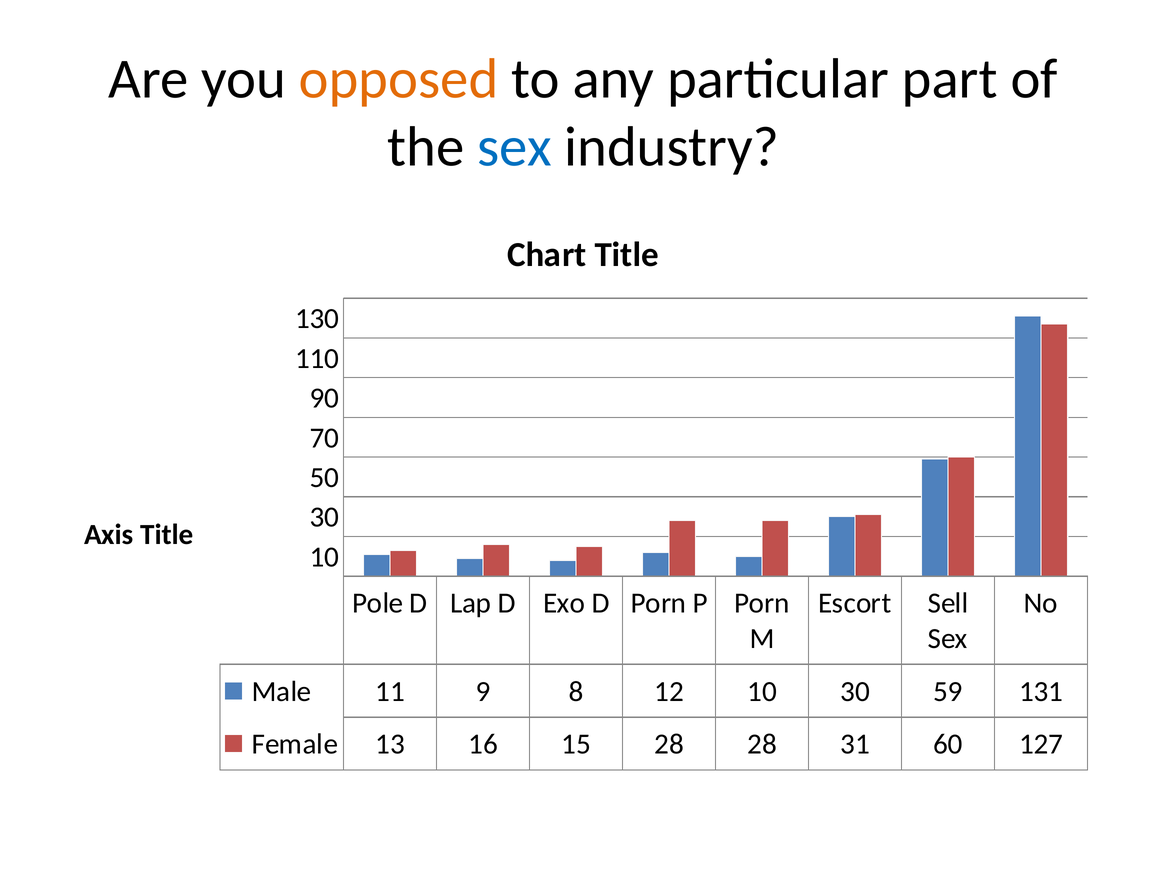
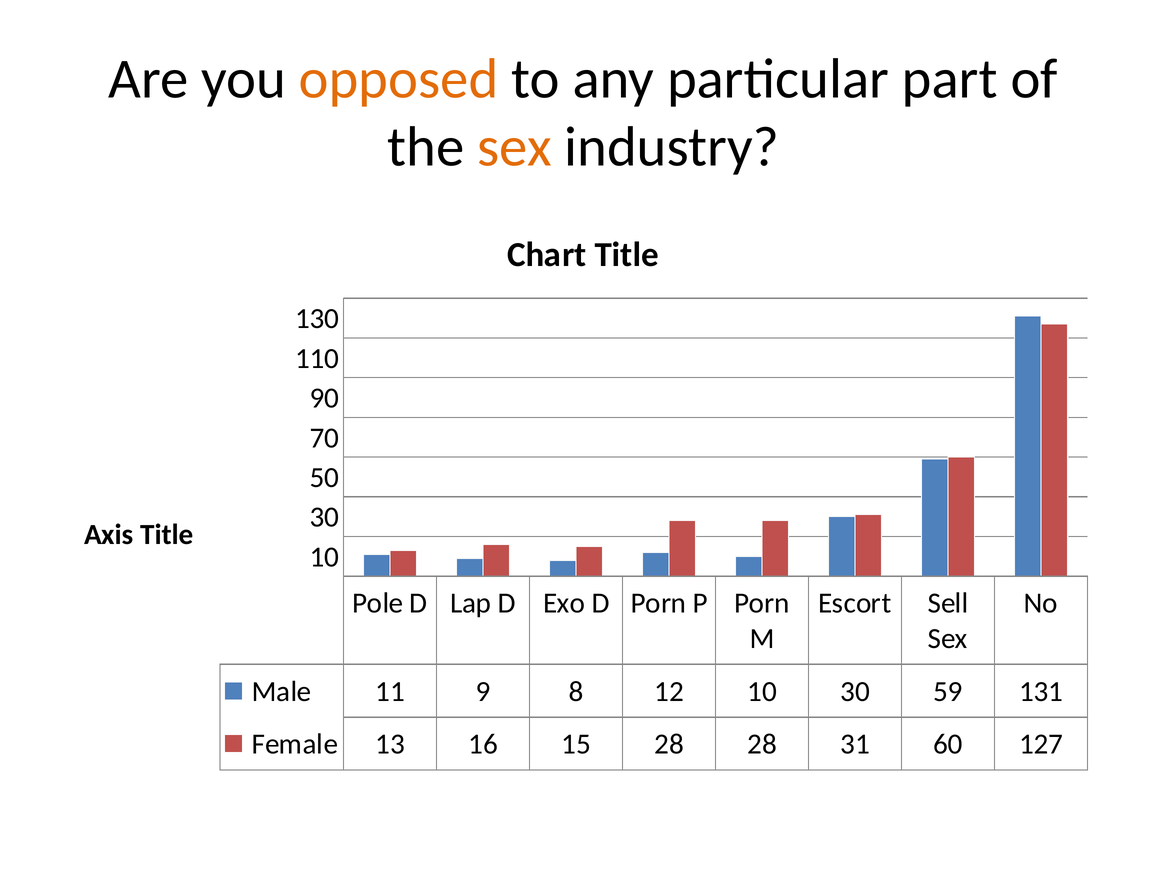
sex colour: blue -> orange (514, 147)
